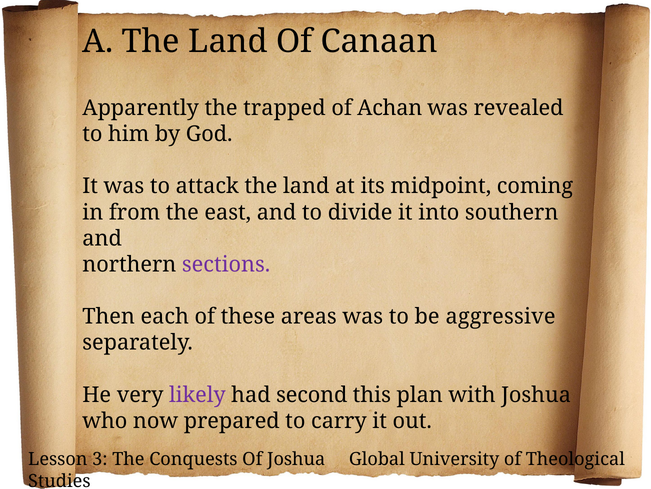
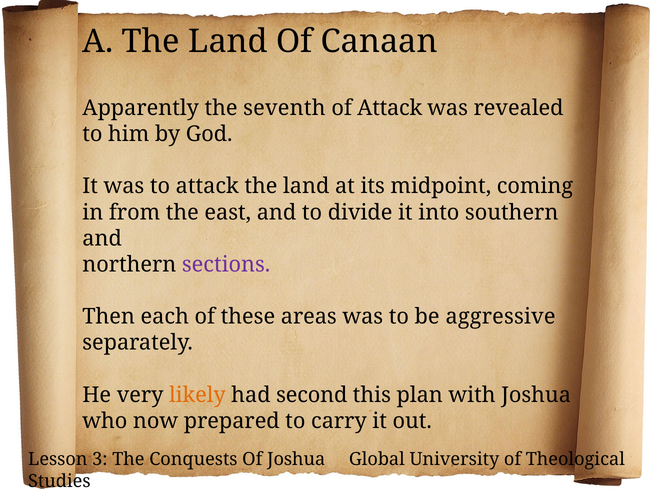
trapped: trapped -> seventh (284, 108)
of Achan: Achan -> Attack (390, 108)
likely colour: purple -> orange (197, 394)
